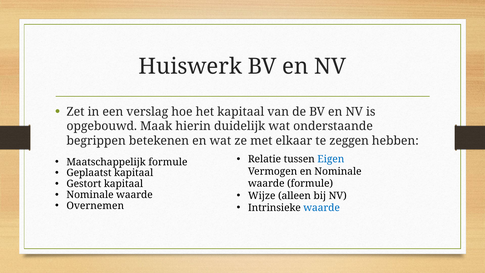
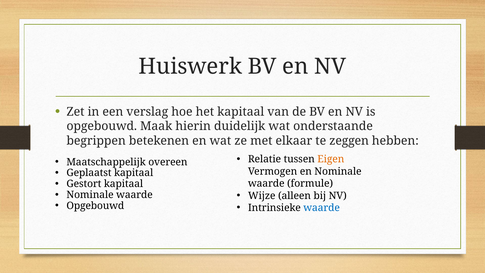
Eigen colour: blue -> orange (331, 159)
Maatschappelijk formule: formule -> overeen (168, 162)
Overnemen: Overnemen -> Opgebouwd (95, 206)
